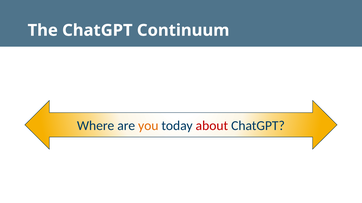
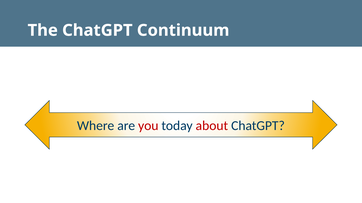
you colour: orange -> red (148, 126)
